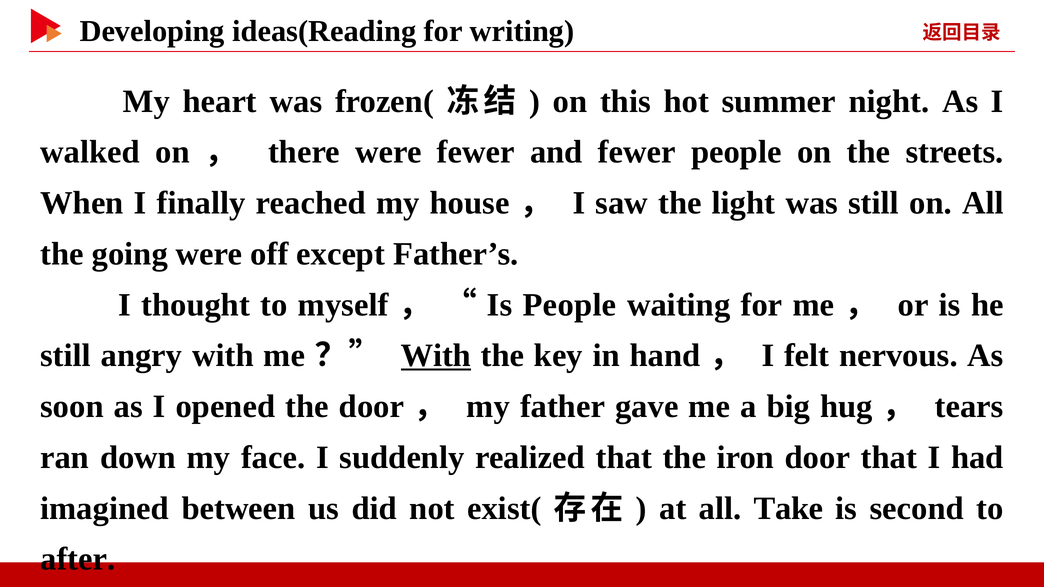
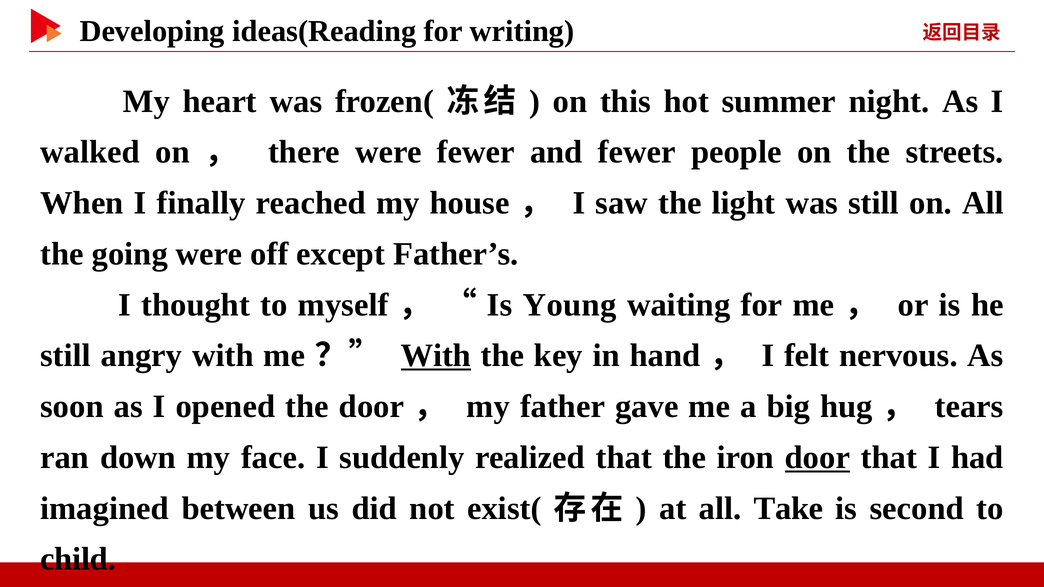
Is People: People -> Young (569, 305)
door underline: none -> present (817, 458)
after: after -> child (78, 559)
